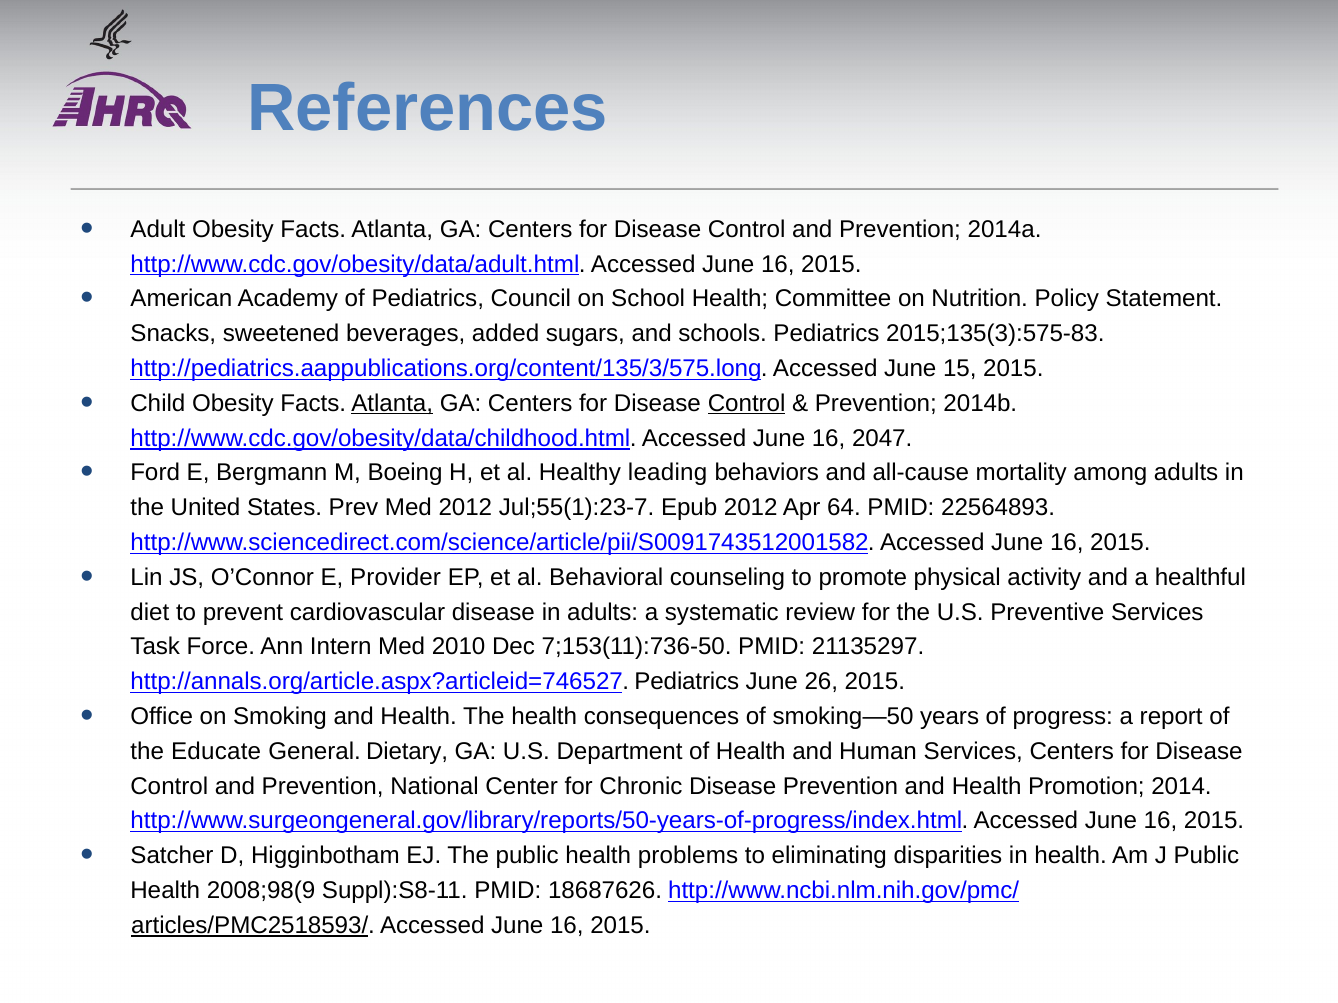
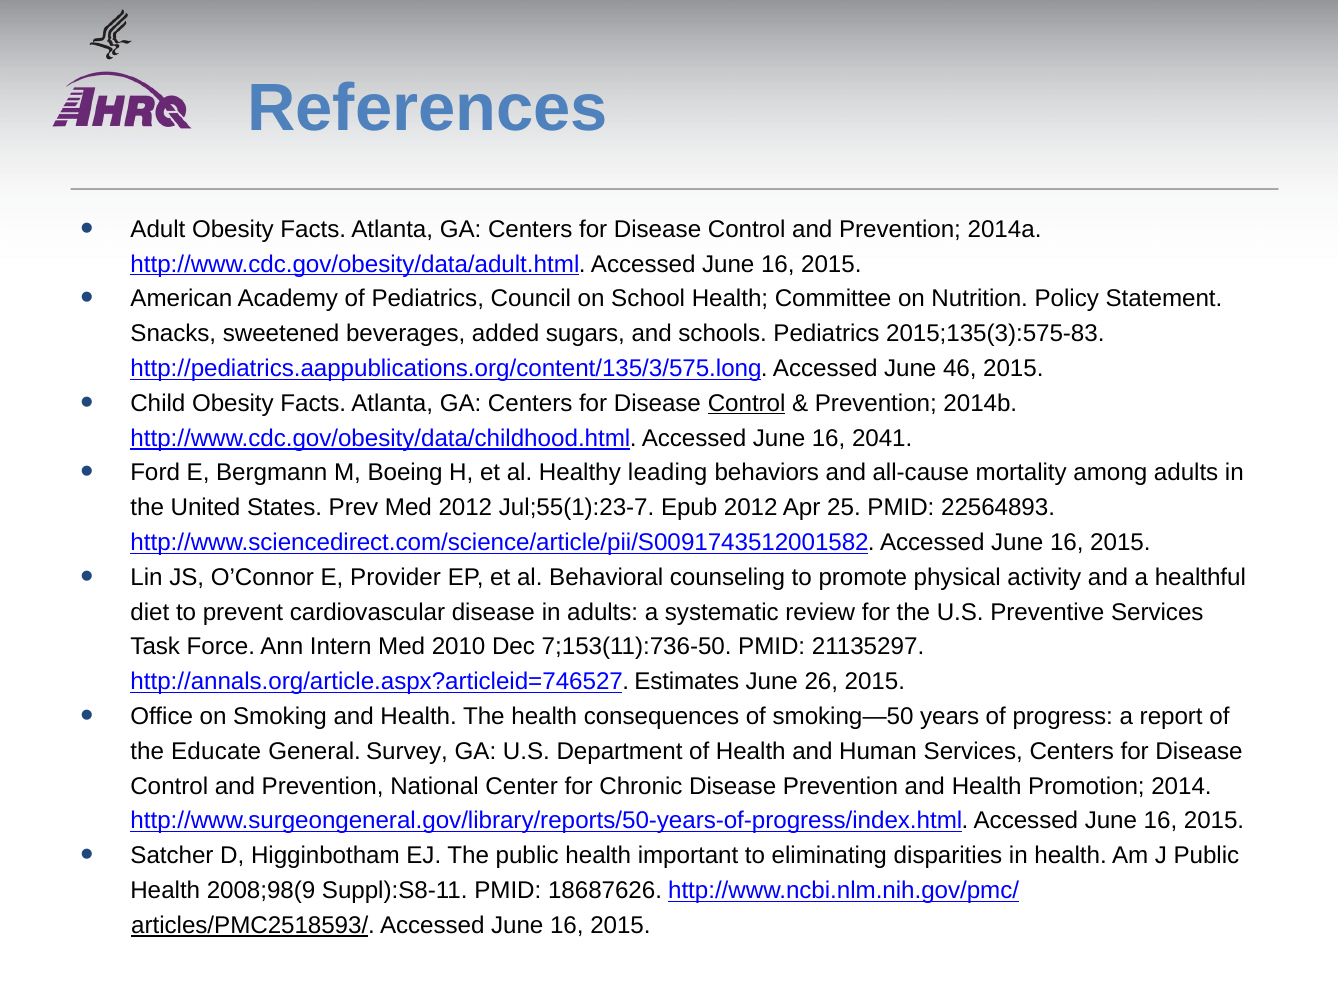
15: 15 -> 46 (960, 369)
Atlanta underline: present -> none (392, 403)
2047: 2047 -> 2041 (882, 438)
64: 64 -> 25 (844, 508)
http://annals.org/article.aspx?articleid=746527 Pediatrics: Pediatrics -> Estimates (687, 682)
Dietary: Dietary -> Survey (407, 752)
problems: problems -> important (688, 856)
